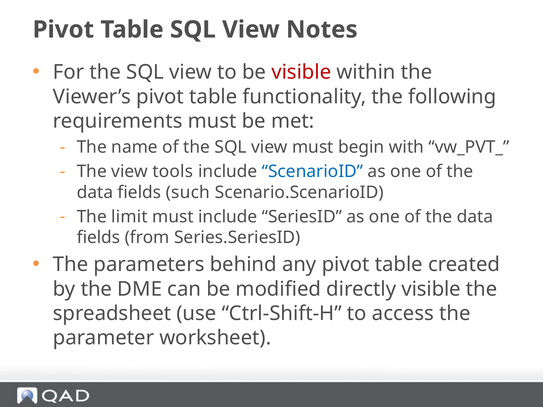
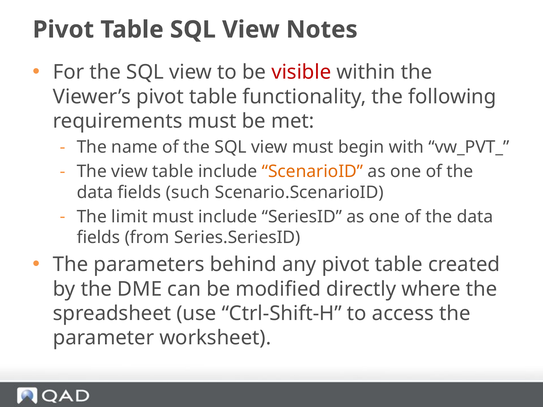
view tools: tools -> table (173, 172)
ScenarioID colour: blue -> orange (313, 172)
directly visible: visible -> where (431, 289)
